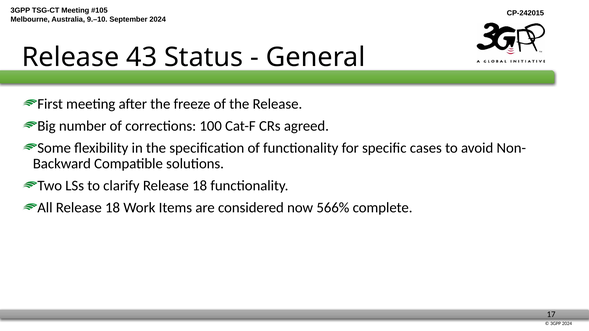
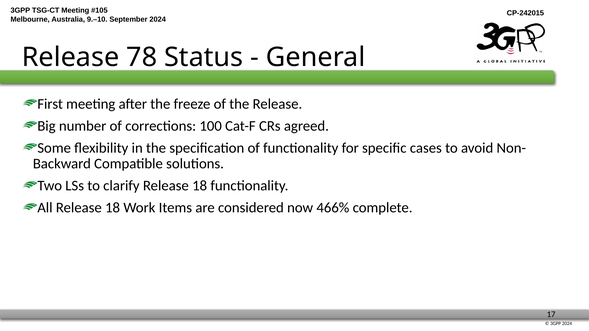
43: 43 -> 78 (142, 57)
566%: 566% -> 466% (333, 208)
